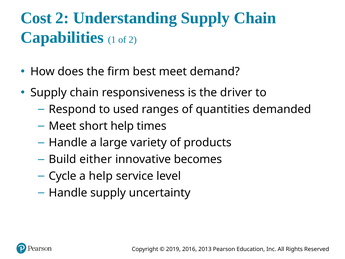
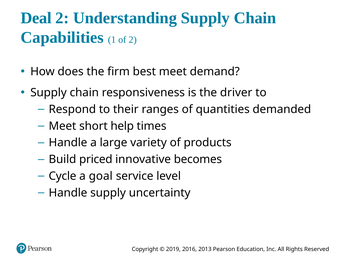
Cost: Cost -> Deal (36, 18)
used: used -> their (126, 109)
either: either -> priced (96, 159)
a help: help -> goal (101, 176)
